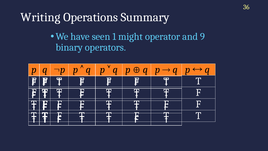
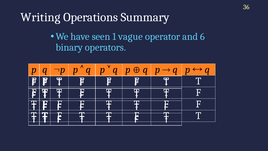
might: might -> vague (131, 37)
9: 9 -> 6 (202, 37)
